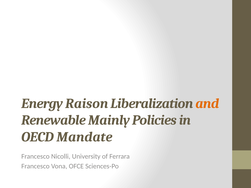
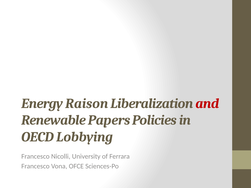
and colour: orange -> red (207, 104)
Mainly: Mainly -> Papers (109, 120)
Mandate: Mandate -> Lobbying (85, 137)
